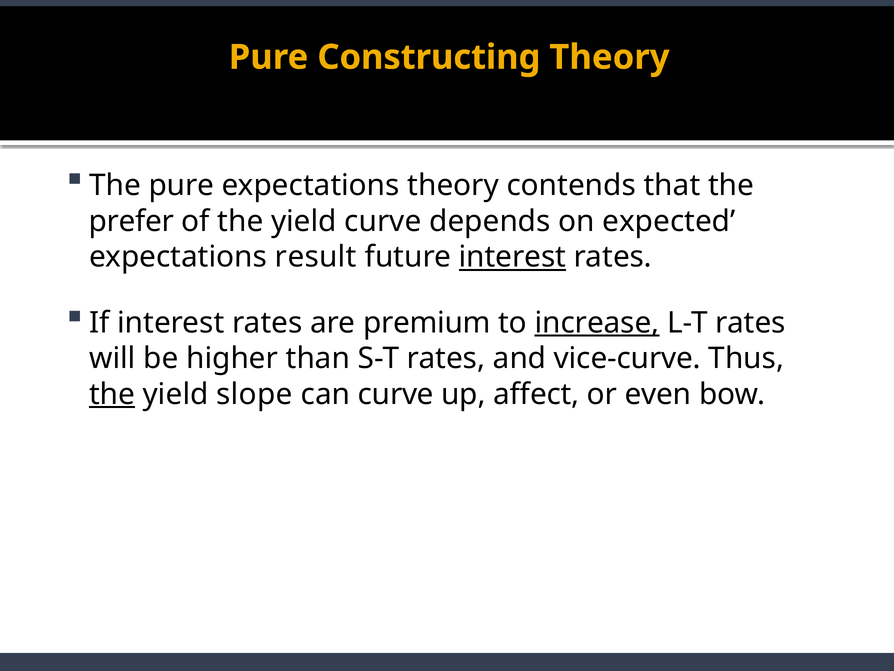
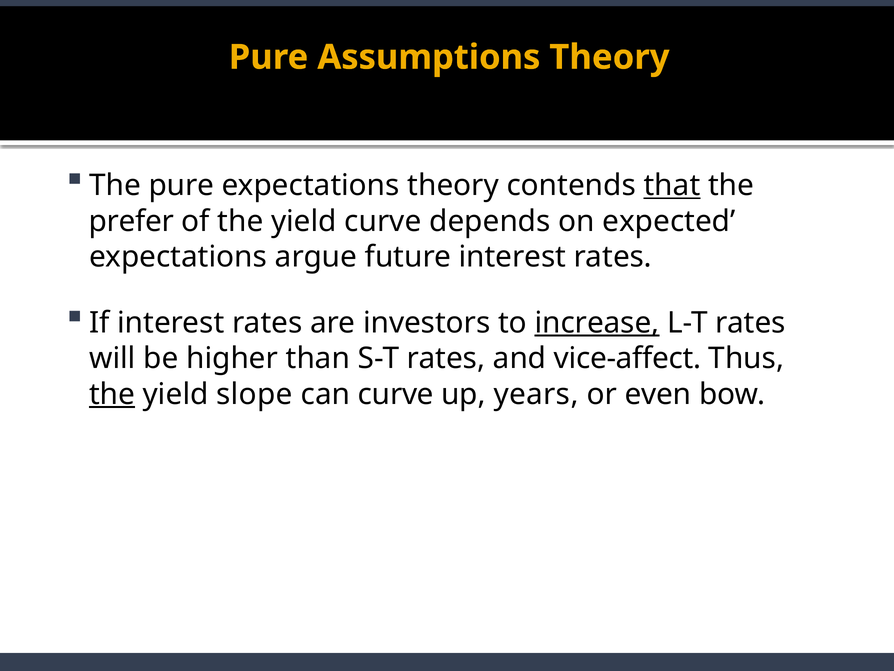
Constructing: Constructing -> Assumptions (429, 57)
that underline: none -> present (672, 185)
result: result -> argue (316, 257)
interest underline: present -> none (513, 257)
premium: premium -> investors (427, 322)
vice-curve: vice-curve -> vice-affect (627, 358)
affect: affect -> years (536, 394)
